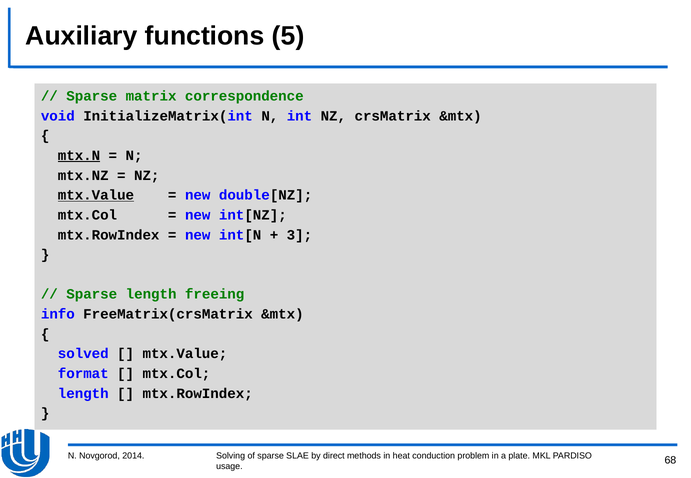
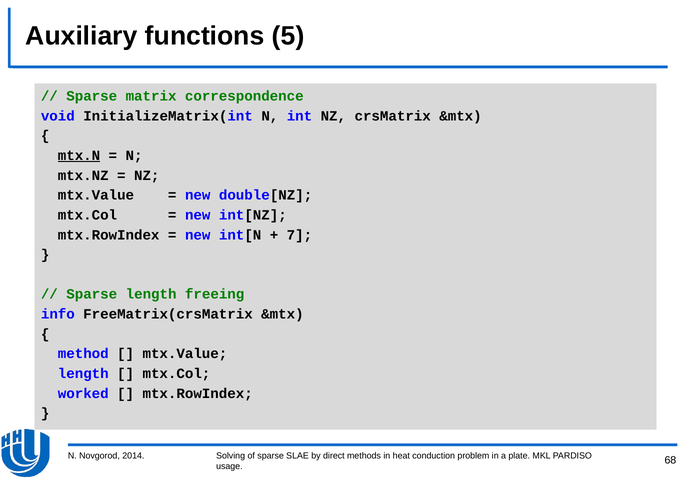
mtx.Value underline: present -> none (96, 195)
3: 3 -> 7 (299, 235)
solved: solved -> method (83, 354)
format: format -> length (83, 374)
length: length -> worked (83, 394)
